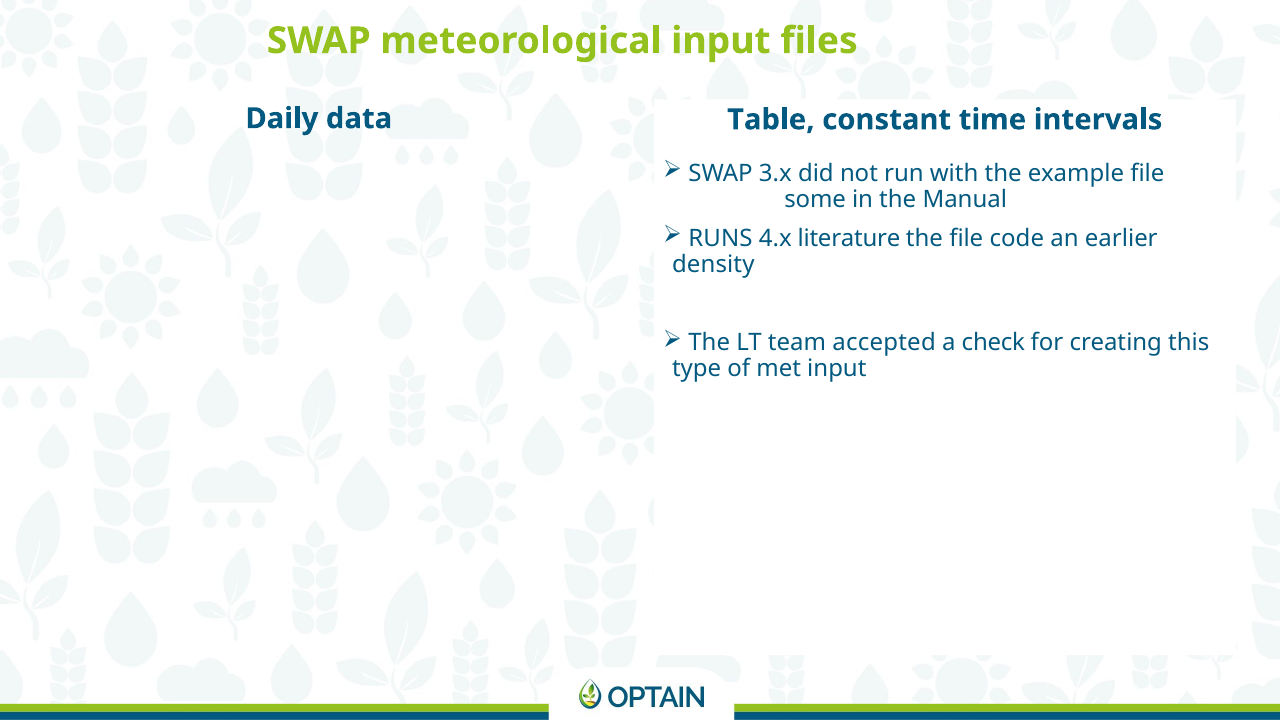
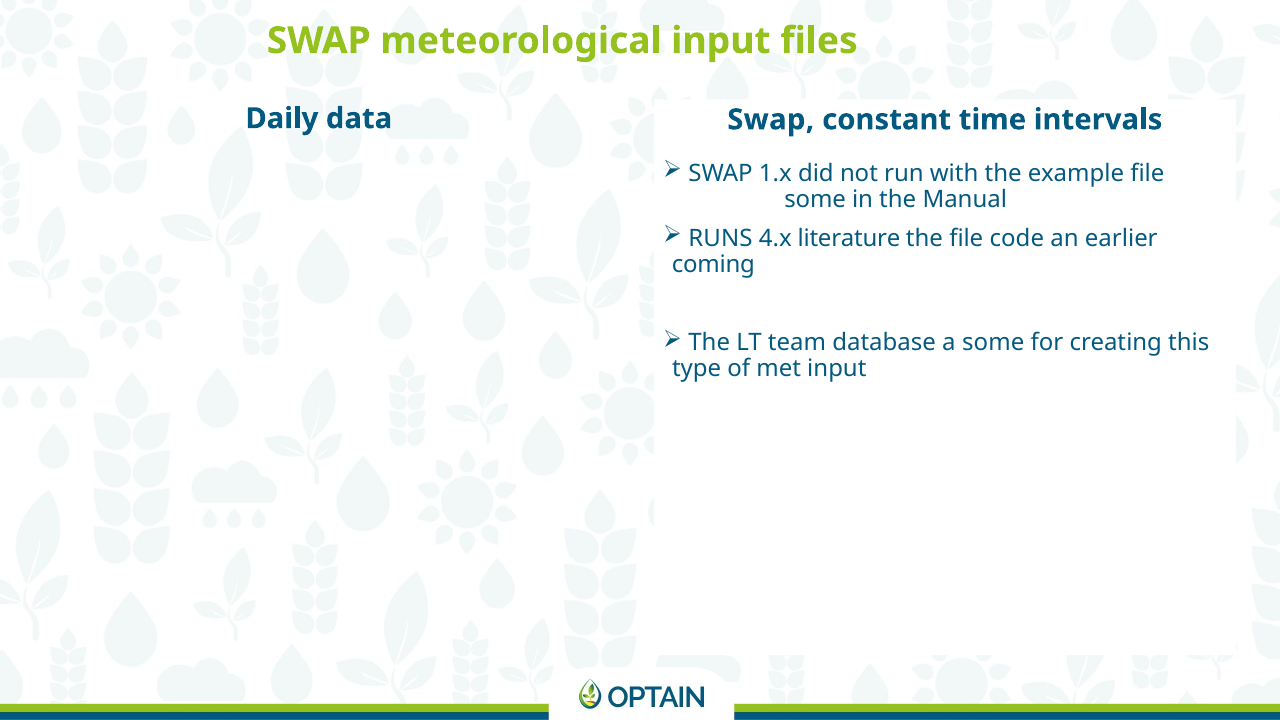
data Table: Table -> Swap (771, 120)
3.x: 3.x -> 1.x (775, 173)
density: density -> coming (713, 265)
accepted: accepted -> database (884, 343)
a check: check -> some (993, 343)
